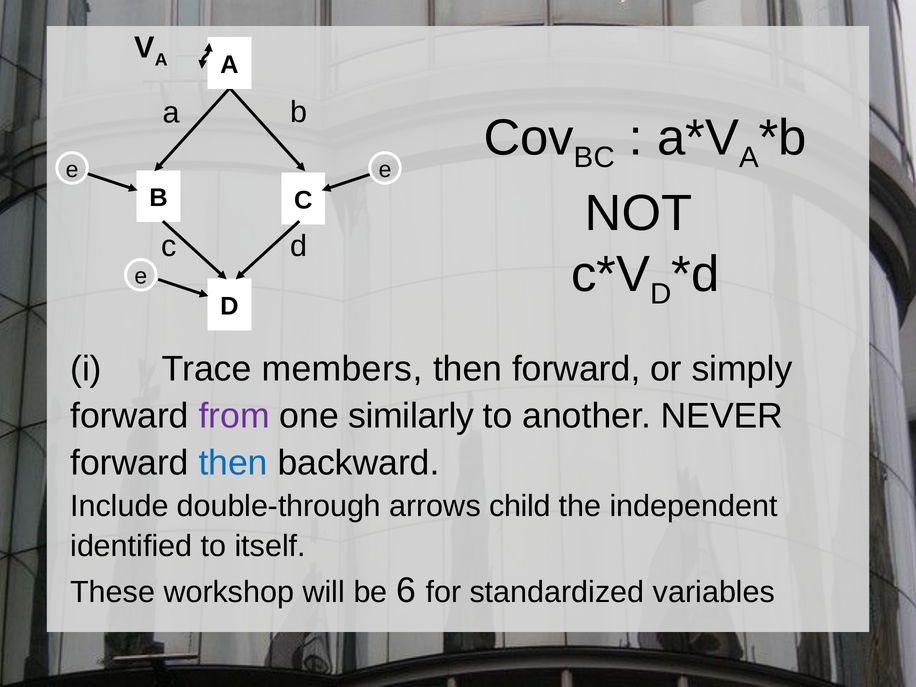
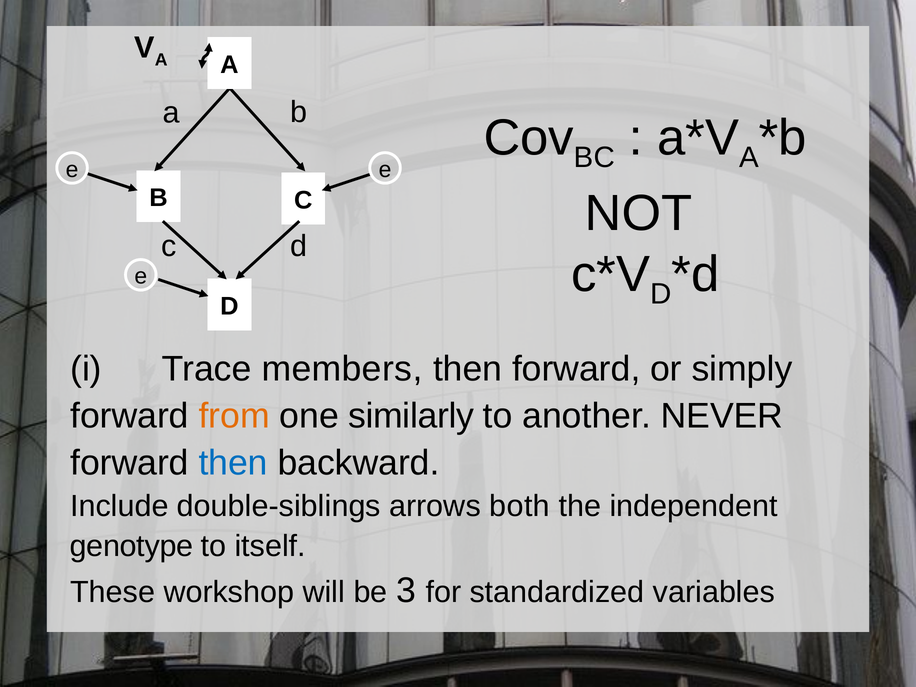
from colour: purple -> orange (234, 416)
double-through: double-through -> double-siblings (279, 506)
child: child -> both (520, 506)
identified: identified -> genotype (131, 546)
6: 6 -> 3 (406, 591)
